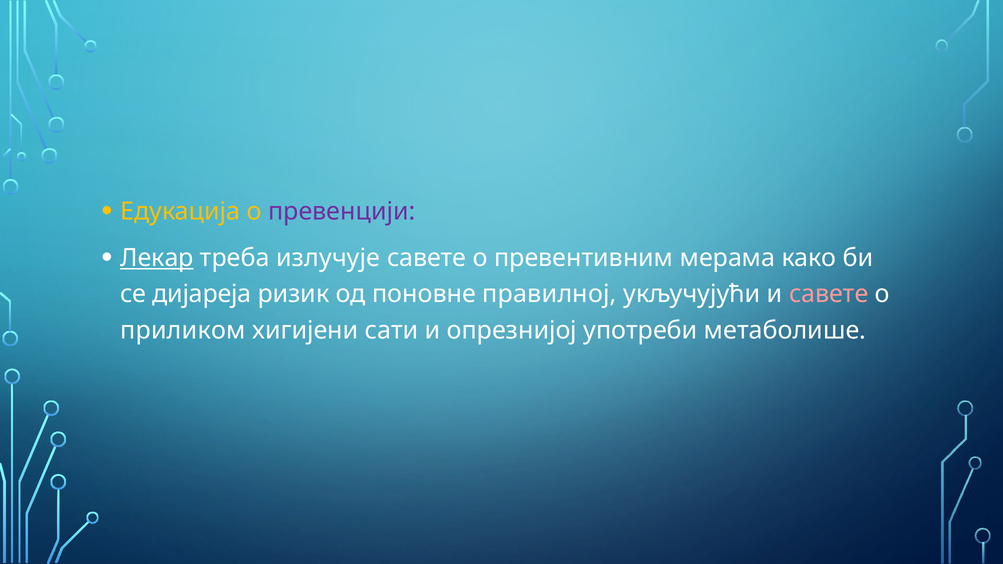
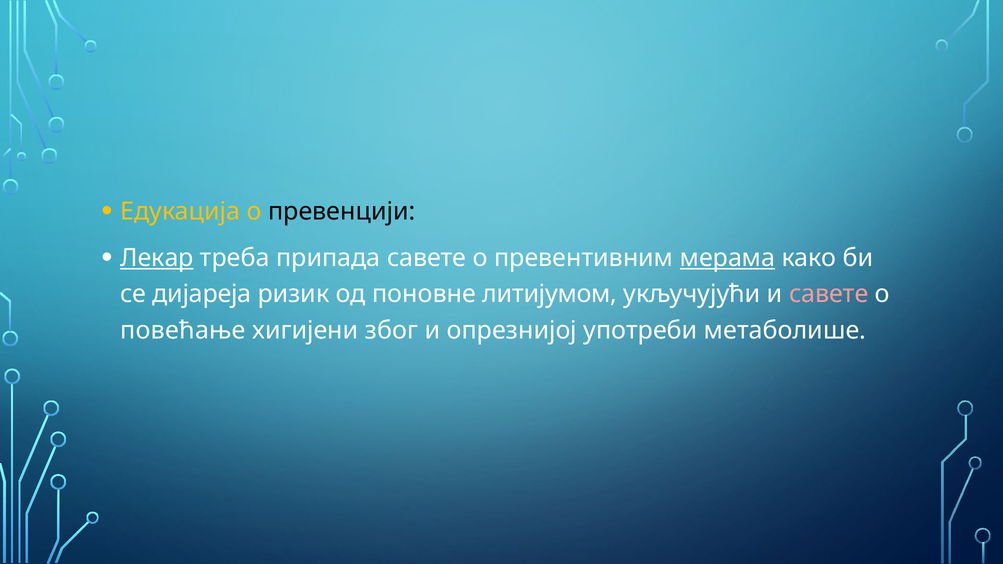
превенцији colour: purple -> black (342, 212)
излучује: излучује -> припада (328, 258)
мерама underline: none -> present (727, 258)
правилној: правилној -> литијумом (550, 294)
приликом: приликом -> повећање (183, 330)
сати: сати -> због (392, 330)
